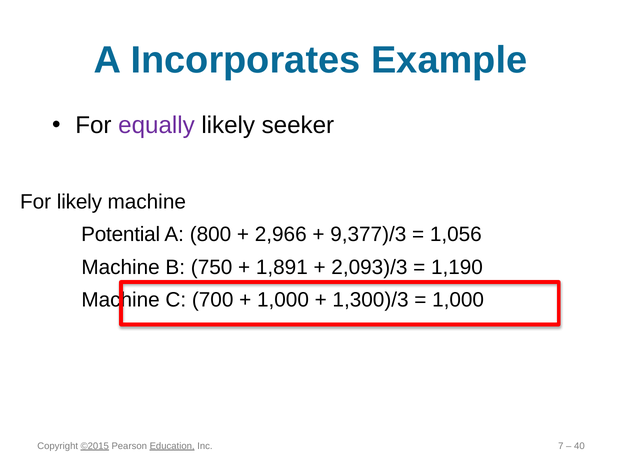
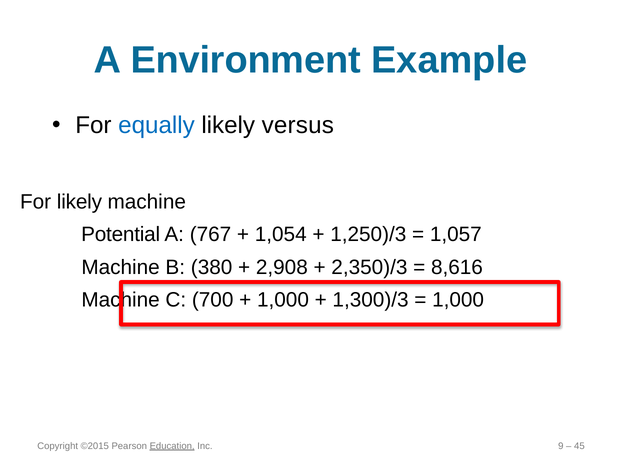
Incorporates: Incorporates -> Environment (246, 60)
equally colour: purple -> blue (156, 125)
seeker: seeker -> versus (298, 125)
800: 800 -> 767 (210, 234)
2,966: 2,966 -> 1,054 (281, 234)
9,377)/3: 9,377)/3 -> 1,250)/3 (368, 234)
1,056: 1,056 -> 1,057 (456, 234)
750: 750 -> 380 (212, 267)
1,891: 1,891 -> 2,908 (282, 267)
2,093)/3: 2,093)/3 -> 2,350)/3 (369, 267)
1,190: 1,190 -> 8,616 (457, 267)
©2015 underline: present -> none (95, 445)
7: 7 -> 9 (561, 445)
40: 40 -> 45 (579, 445)
